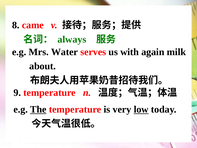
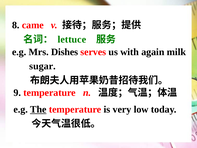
always: always -> lettuce (72, 39)
Water: Water -> Dishes (65, 52)
about: about -> sugar (42, 66)
low underline: present -> none (141, 109)
